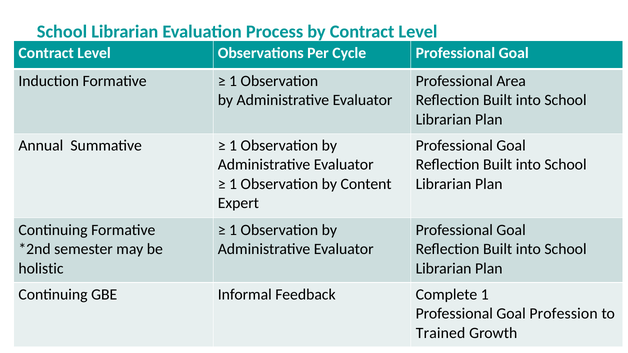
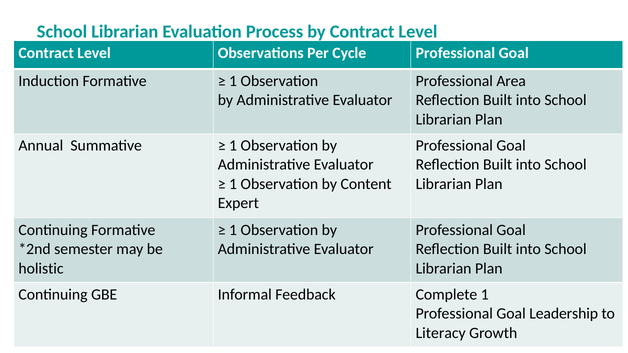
Profession: Profession -> Leadership (564, 314)
Trained: Trained -> Literacy (441, 333)
